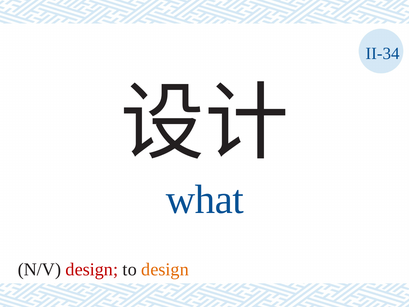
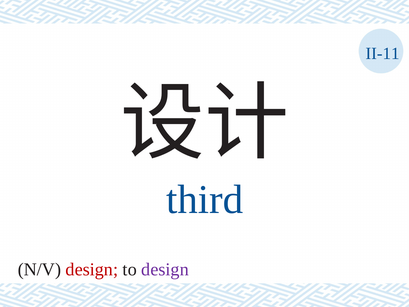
II-34: II-34 -> II-11 (383, 54)
what: what -> third (205, 200)
design colour: orange -> purple (165, 269)
